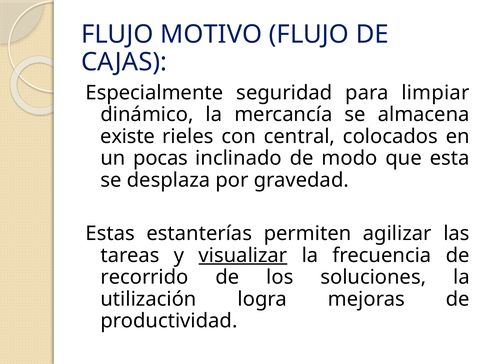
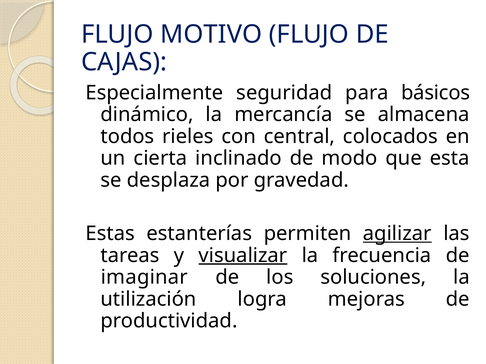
limpiar: limpiar -> básicos (436, 93)
existe: existe -> todos (127, 137)
pocas: pocas -> cierta (160, 159)
agilizar underline: none -> present (397, 234)
recorrido: recorrido -> imaginar (144, 278)
